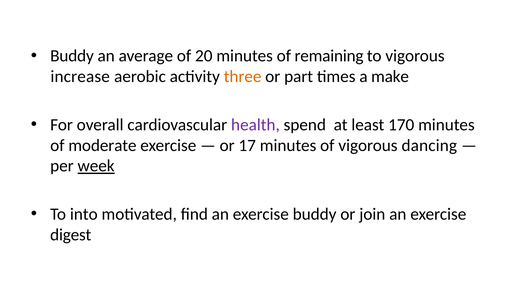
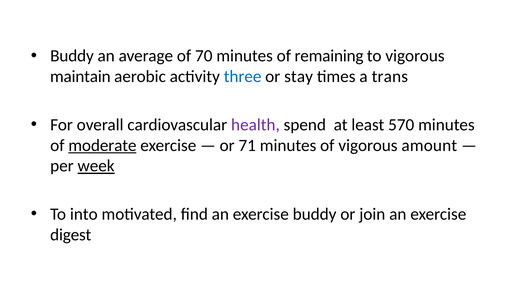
20: 20 -> 70 (204, 56)
increase: increase -> maintain (80, 77)
three colour: orange -> blue (243, 77)
part: part -> stay (299, 77)
make: make -> trans (390, 77)
170: 170 -> 570 (401, 125)
moderate underline: none -> present (102, 145)
17: 17 -> 71 (247, 145)
dancing: dancing -> amount (429, 145)
